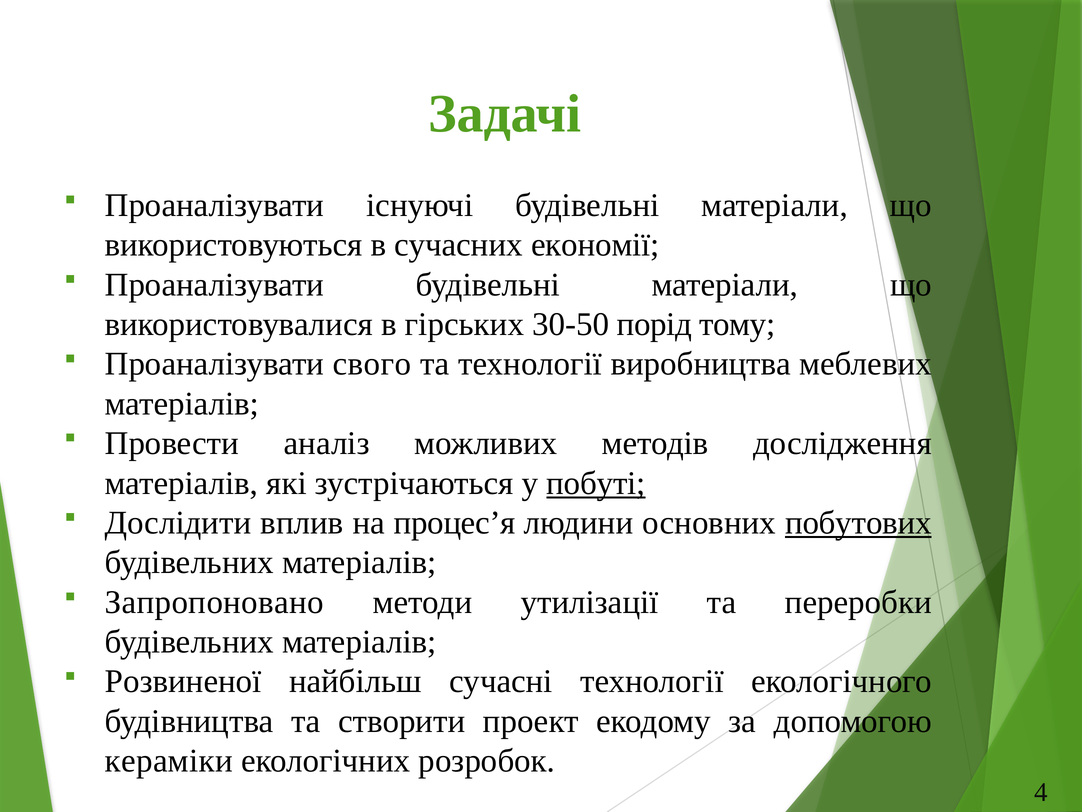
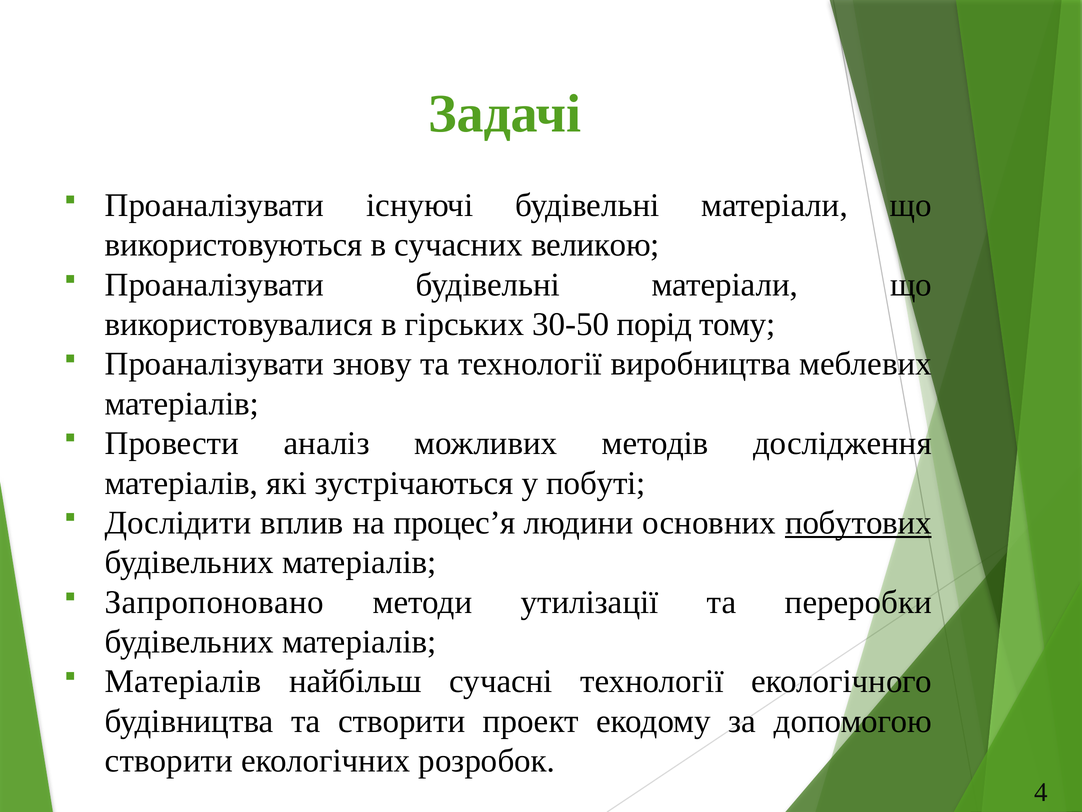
економії: економії -> великою (595, 245)
свого: свого -> знову (372, 364)
побуті underline: present -> none (596, 483)
Розвиненої: Розвиненої -> Матеріалів (183, 681)
кераміки: кераміки -> створити (169, 760)
